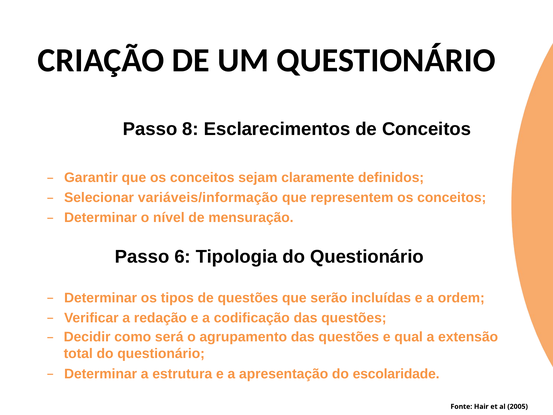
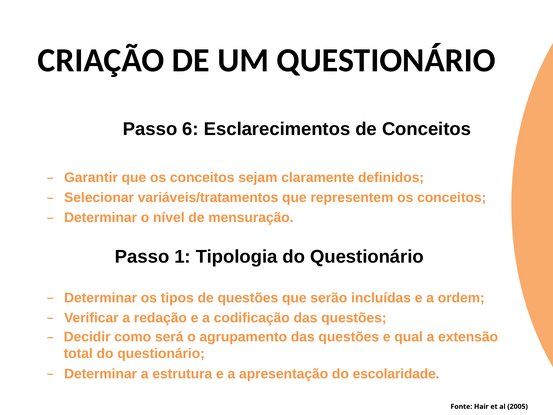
8: 8 -> 6 (191, 129)
variáveis/informação: variáveis/informação -> variáveis/tratamentos (208, 198)
6: 6 -> 1 (183, 257)
